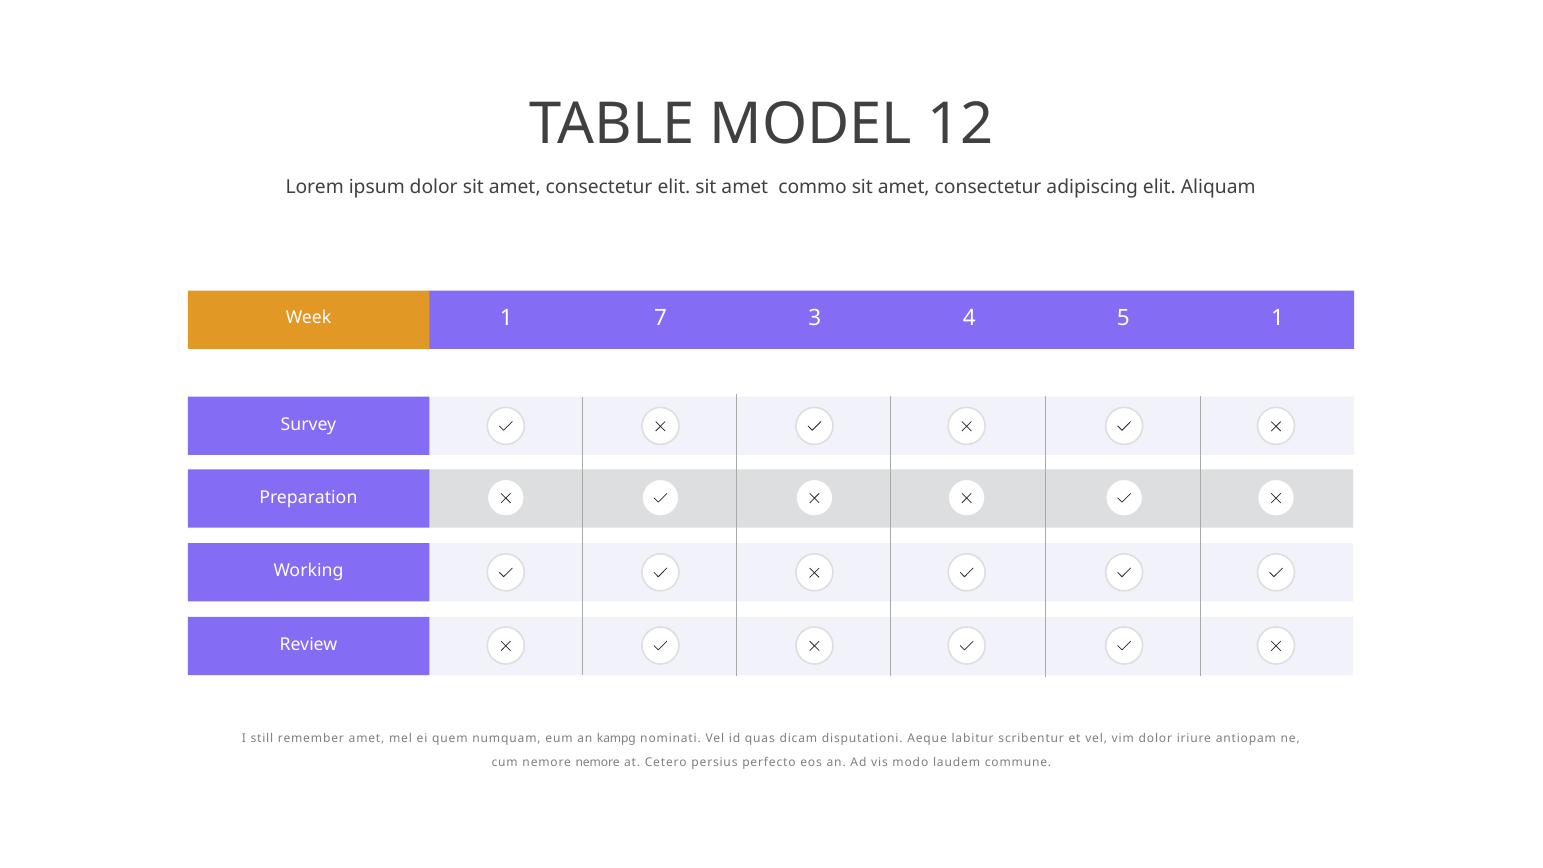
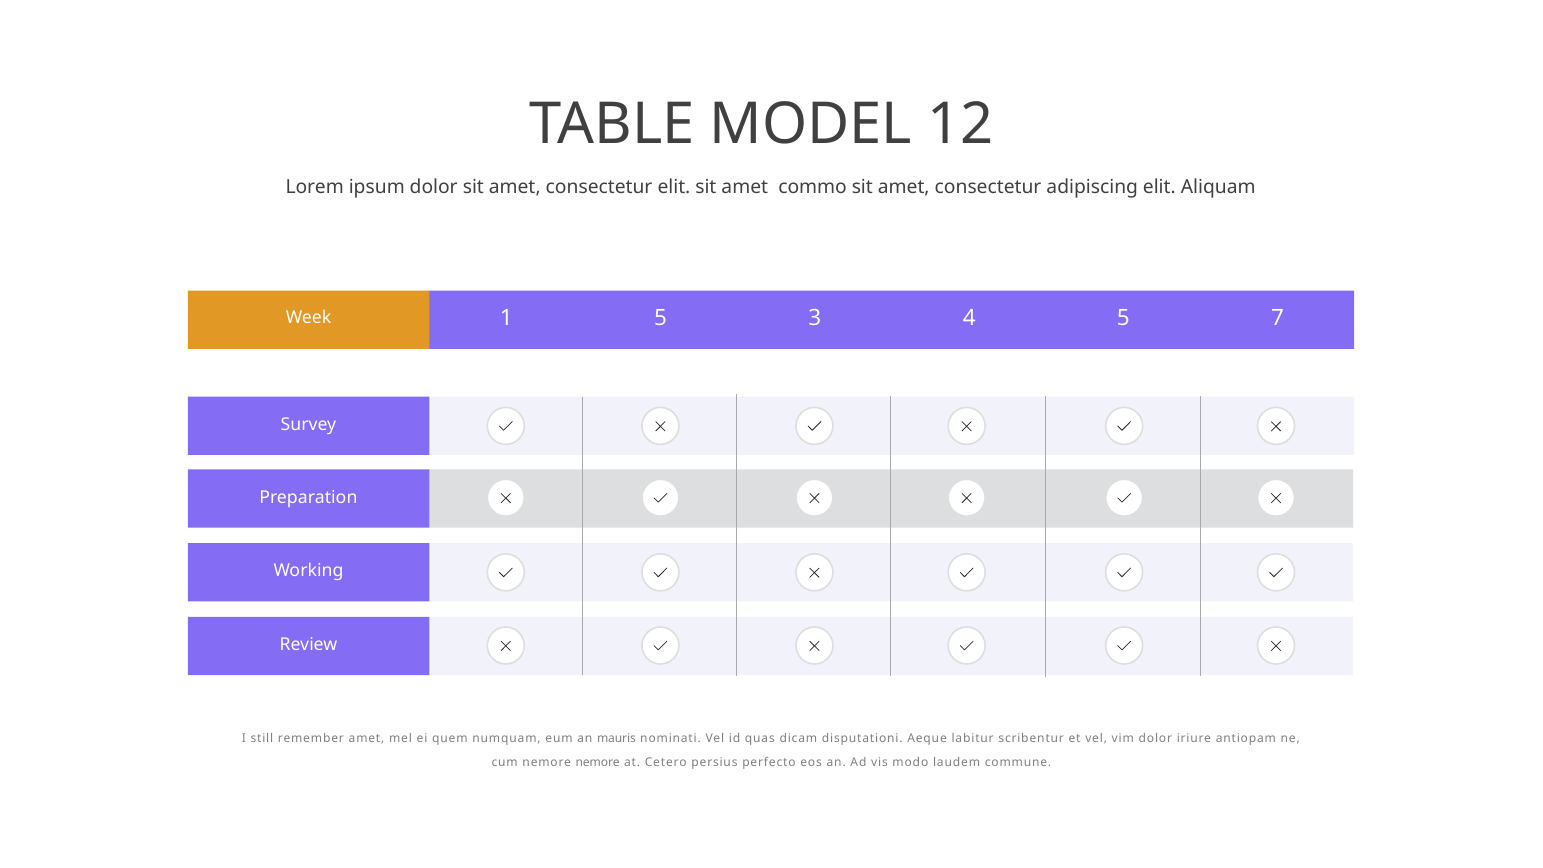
1 7: 7 -> 5 (661, 318)
5 1: 1 -> 7 (1277, 318)
kampg: kampg -> mauris (616, 738)
